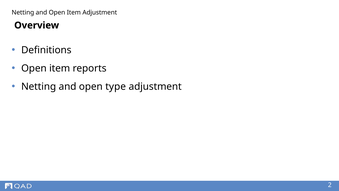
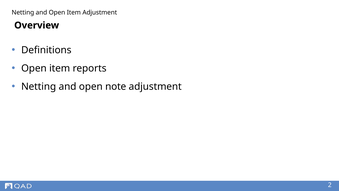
type: type -> note (116, 87)
